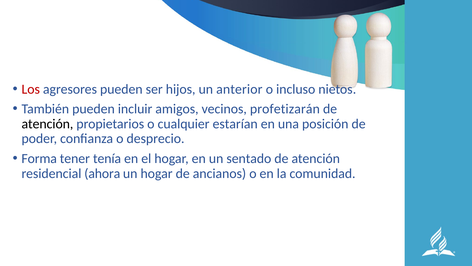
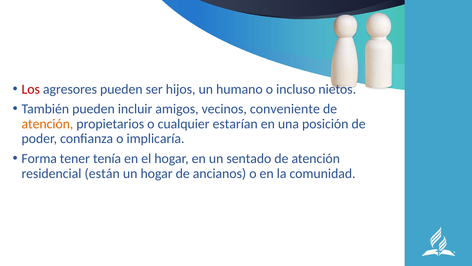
anterior: anterior -> humano (239, 89)
profetizarán: profetizarán -> conveniente (285, 109)
atención colour: black -> orange (47, 124)
desprecio: desprecio -> implicaría (156, 138)
ahora: ahora -> están (102, 173)
